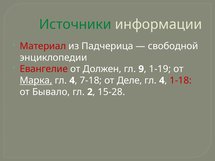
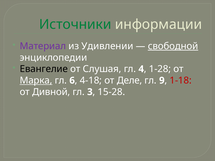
Материал colour: red -> purple (43, 46)
Падчерица: Падчерица -> Удивлении (107, 46)
свободной underline: none -> present (173, 46)
Евангелие colour: red -> black (44, 69)
Должен: Должен -> Слушая (102, 69)
9: 9 -> 4 (141, 69)
1-19: 1-19 -> 1-28 (160, 69)
4: 4 -> 6 (72, 81)
7-18: 7-18 -> 4-18 (91, 81)
4: 4 -> 9 (162, 81)
Бывало: Бывало -> Дивной (51, 92)
2: 2 -> 3 (90, 92)
